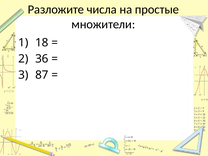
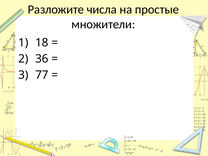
87: 87 -> 77 (42, 75)
